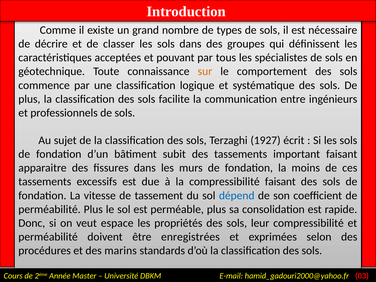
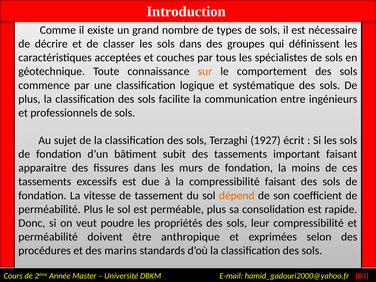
pouvant: pouvant -> couches (175, 58)
dépend colour: blue -> orange (237, 195)
espace: espace -> poudre (117, 223)
enregistrées: enregistrées -> anthropique (190, 237)
